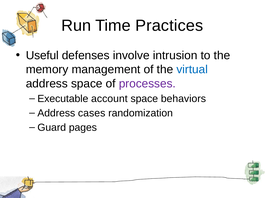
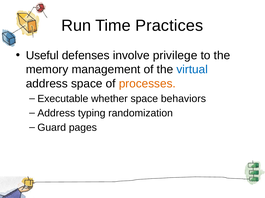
intrusion: intrusion -> privilege (175, 56)
processes colour: purple -> orange (147, 84)
account: account -> whether (109, 99)
cases: cases -> typing (92, 114)
